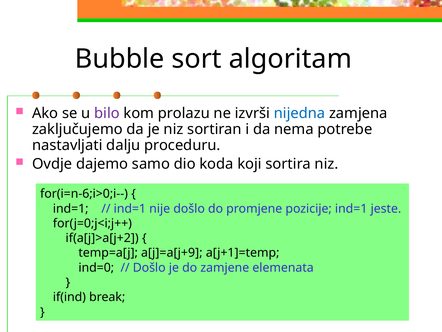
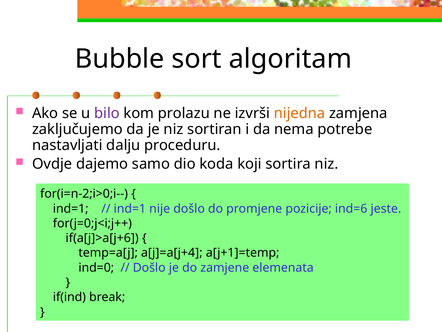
nijedna colour: blue -> orange (300, 113)
for(i=n-6;i>0;i--: for(i=n-6;i>0;i-- -> for(i=n-2;i>0;i-- (84, 194)
pozicije ind=1: ind=1 -> ind=6 (351, 208)
if(a[j]>a[j+2: if(a[j]>a[j+2 -> if(a[j]>a[j+6 (102, 238)
a[j]=a[j+9: a[j]=a[j+9 -> a[j]=a[j+4 (172, 253)
